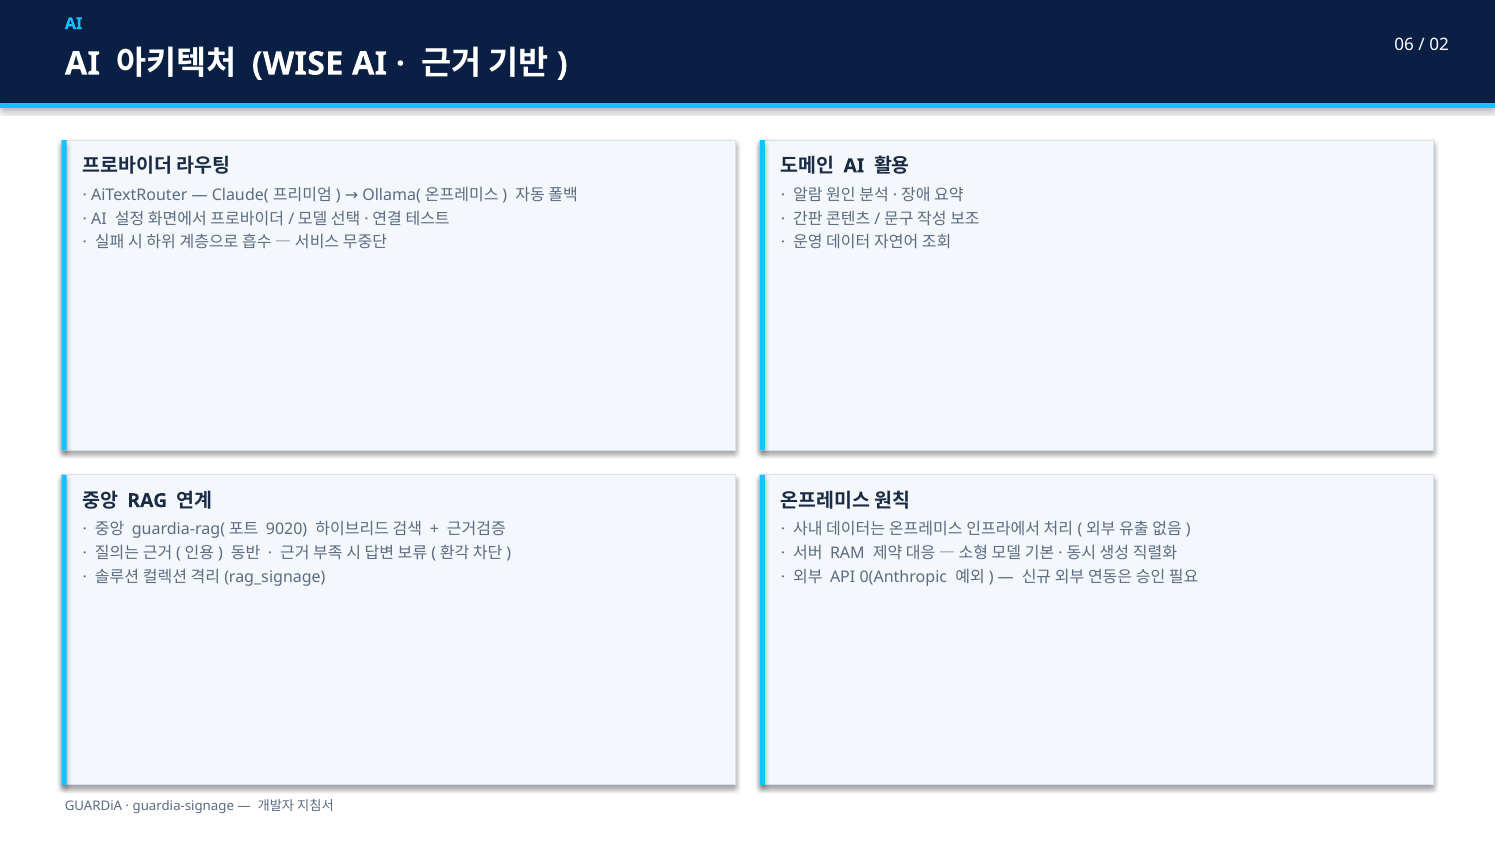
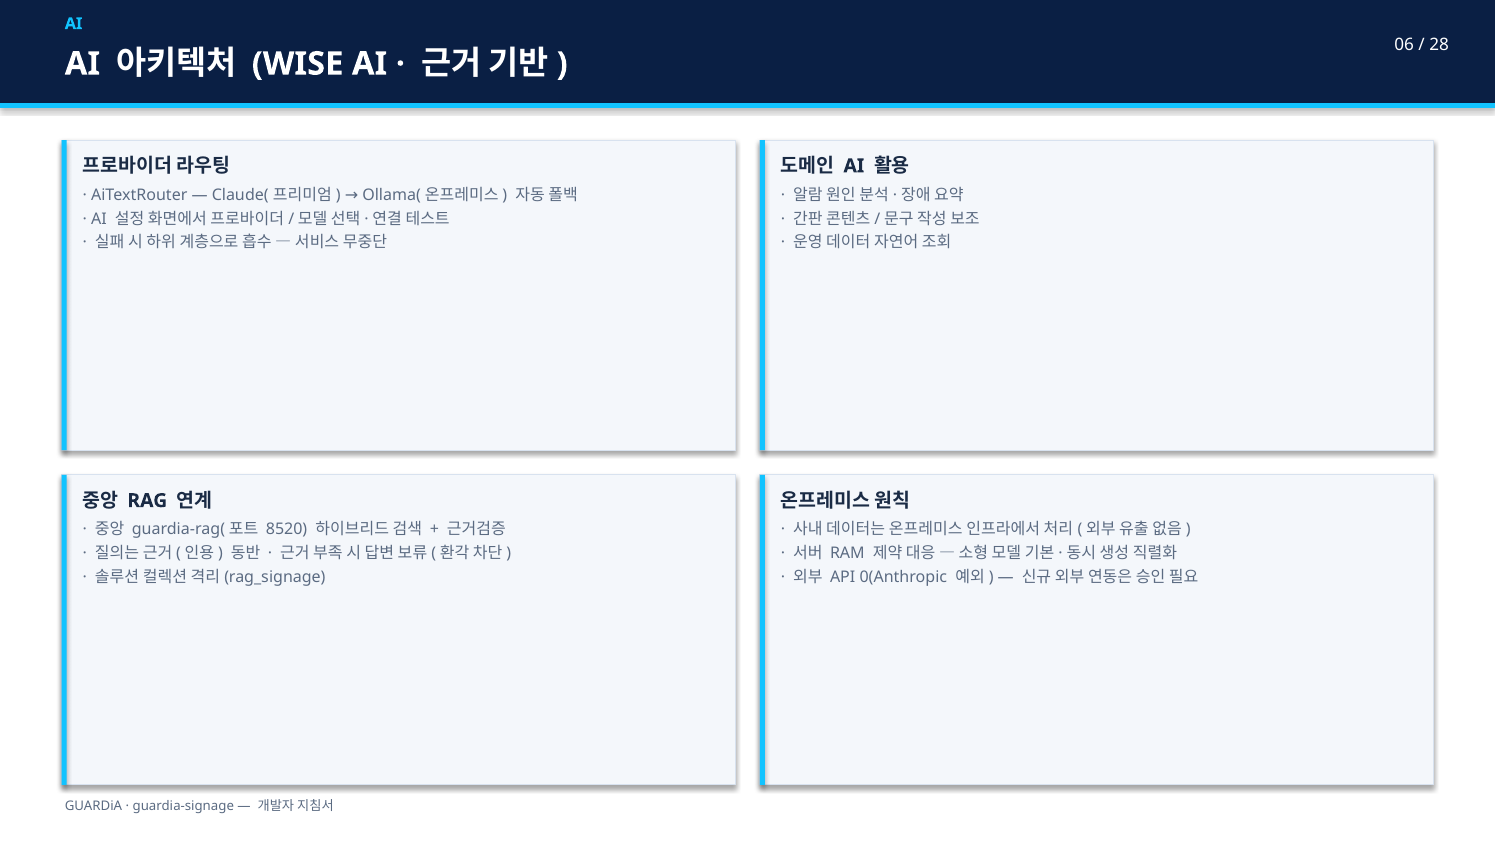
02: 02 -> 28 (1439, 44)
9020: 9020 -> 8520 (287, 529)
